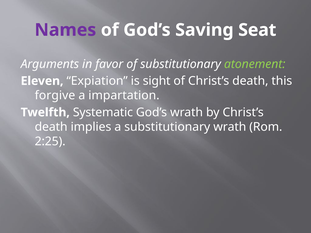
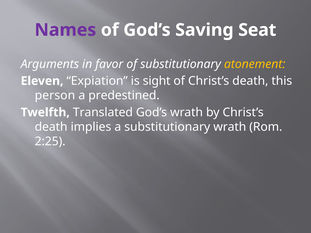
atonement colour: light green -> yellow (255, 64)
forgive: forgive -> person (55, 96)
impartation: impartation -> predestined (124, 96)
Systematic: Systematic -> Translated (103, 112)
